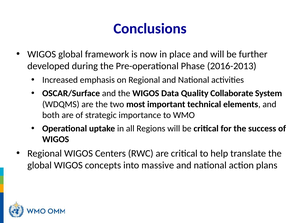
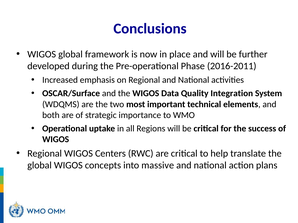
2016-2013: 2016-2013 -> 2016-2011 (232, 66)
Collaborate: Collaborate -> Integration (232, 94)
